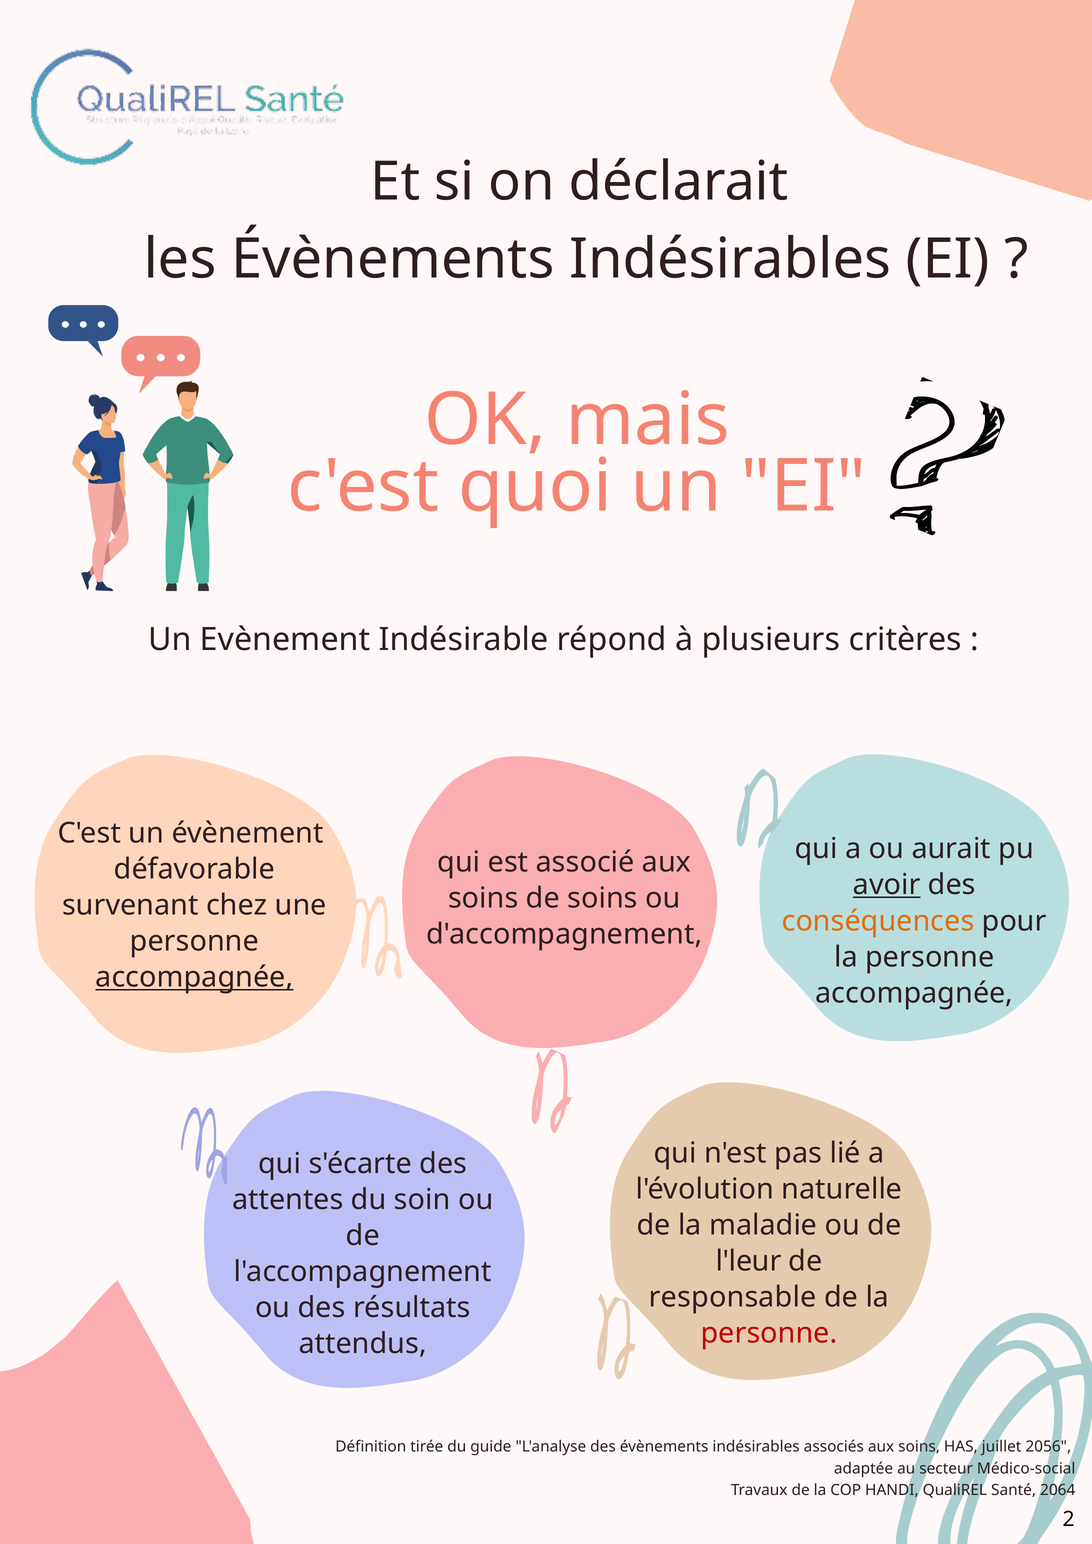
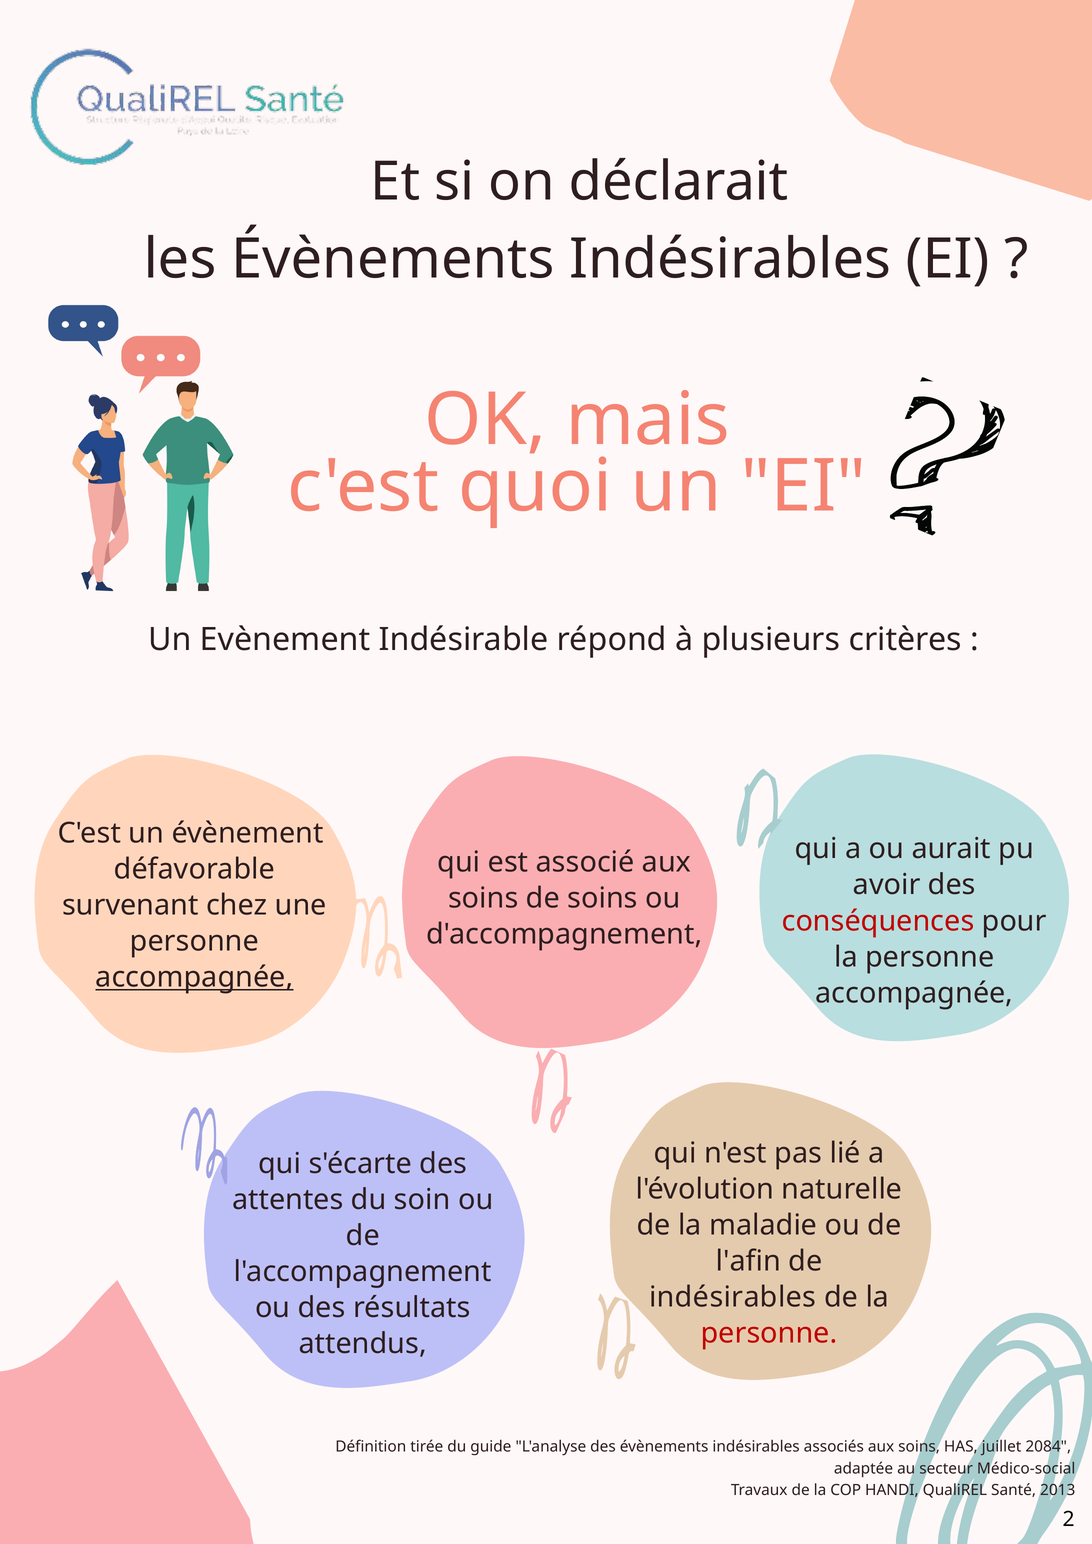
avoir underline: present -> none (887, 885)
conséquences colour: orange -> red (878, 921)
l'leur: l'leur -> l'afin (748, 1262)
responsable: responsable -> indésirables (733, 1298)
2056: 2056 -> 2084 (1048, 1447)
2064: 2064 -> 2013 (1058, 1491)
